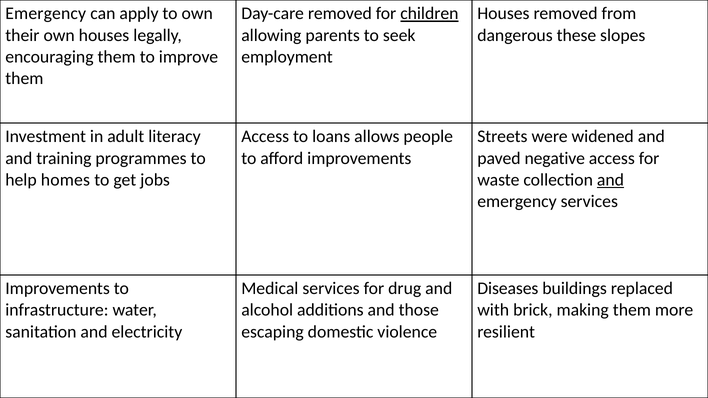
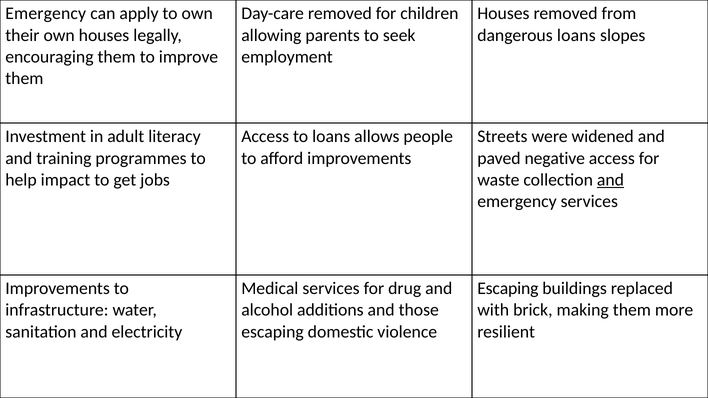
children underline: present -> none (429, 14)
dangerous these: these -> loans (576, 35)
homes: homes -> impact (65, 180)
Diseases: Diseases -> Escaping (508, 289)
